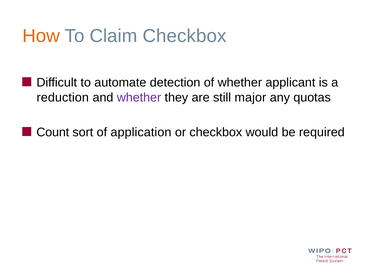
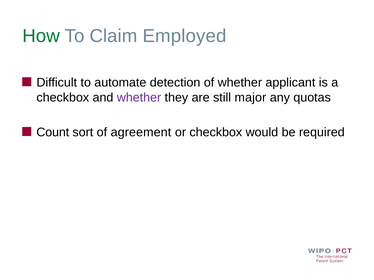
How colour: orange -> green (41, 36)
Claim Checkbox: Checkbox -> Employed (185, 36)
reduction: reduction -> checkbox (63, 98)
application: application -> agreement (141, 133)
